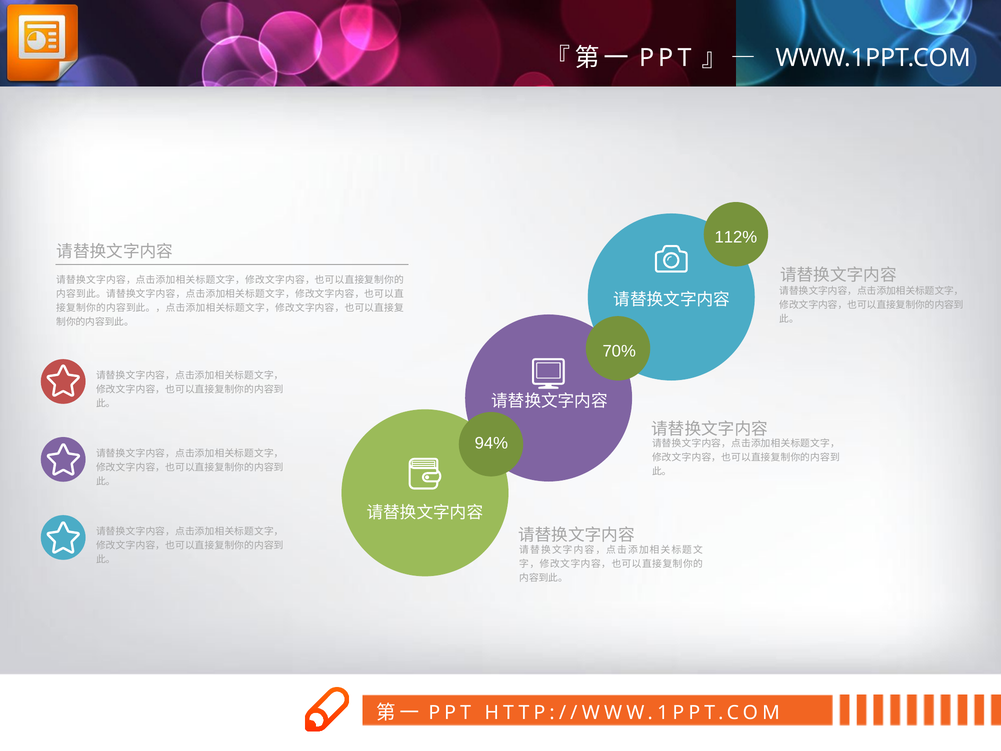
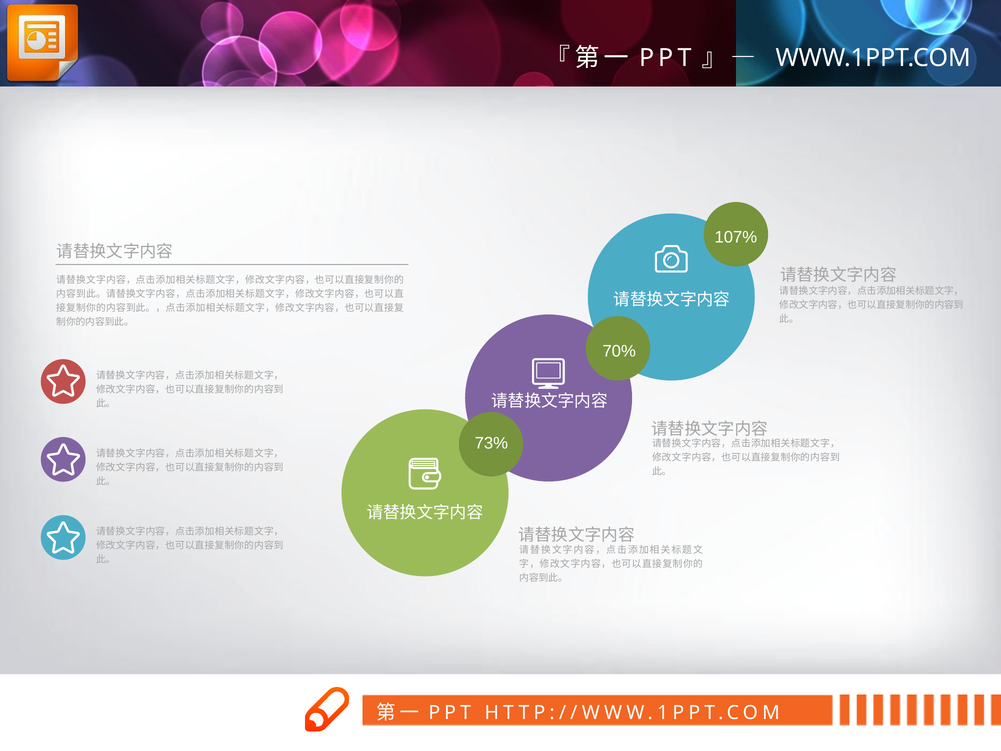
112%: 112% -> 107% (736, 237)
94%: 94% -> 73% (491, 443)
